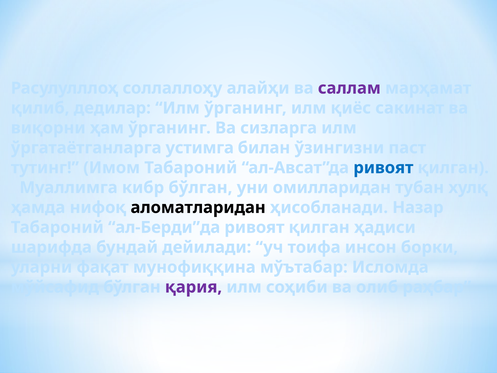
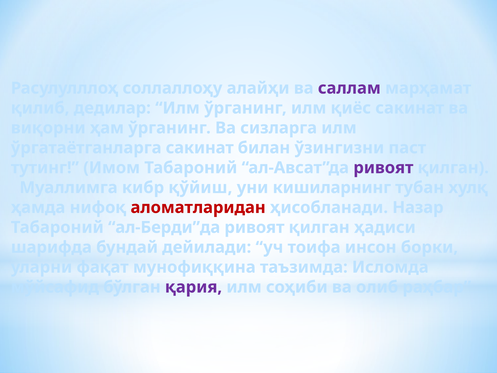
ўргатаётганларга устимга: устимга -> сакинат (200, 148)
ривоят colour: blue -> purple (383, 168)
кибр бўлган: бўлган -> қўйиш (200, 187)
омилларидан: омилларидан -> кишиларнинг (332, 187)
аломатларидан colour: black -> red (198, 207)
мўътабар: мўътабар -> таъзимда (304, 267)
